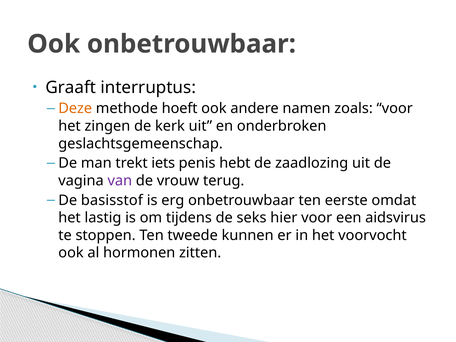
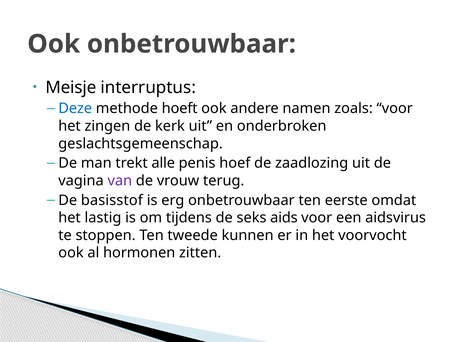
Graaft: Graaft -> Meisje (71, 88)
Deze colour: orange -> blue (75, 108)
iets: iets -> alle (163, 163)
hebt: hebt -> hoef (235, 163)
hier: hier -> aids (284, 218)
